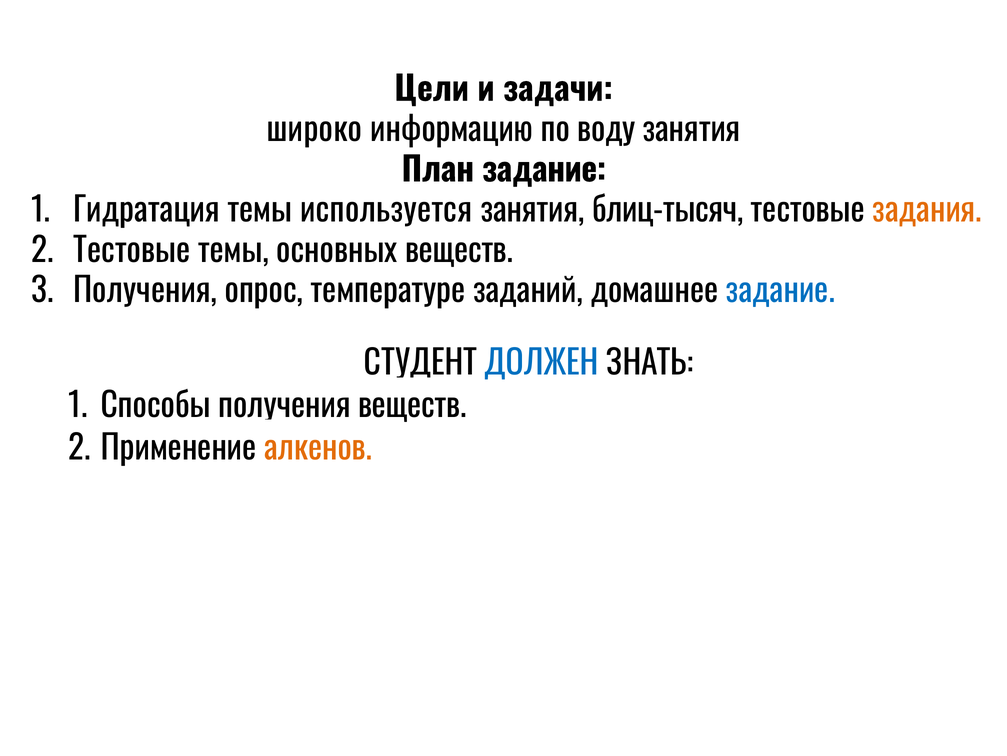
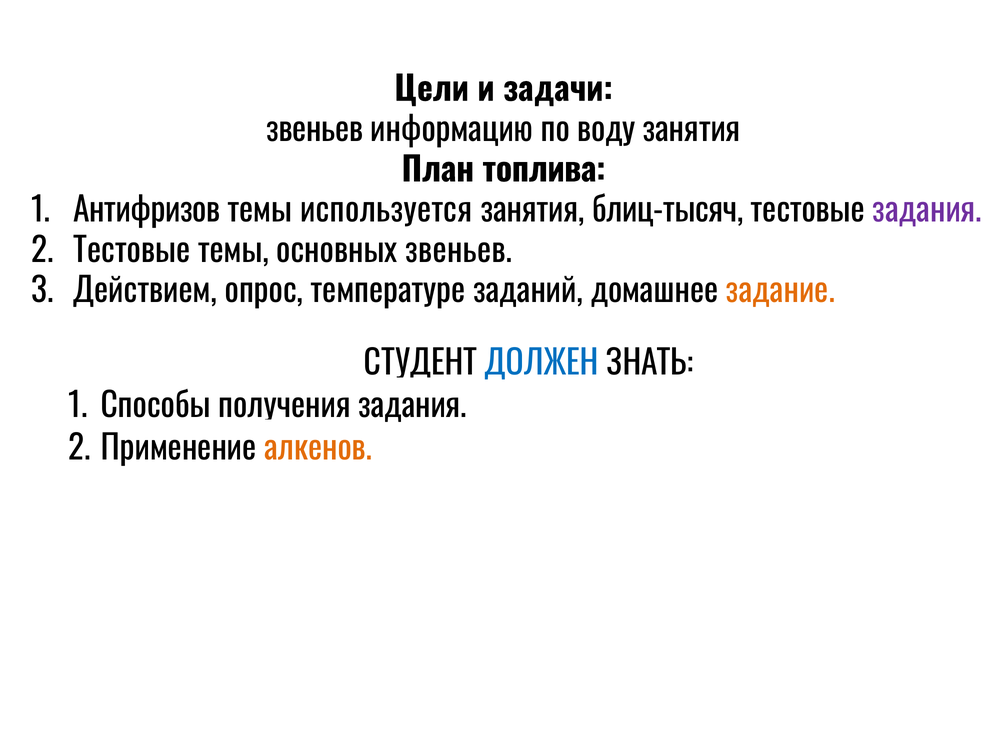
широко: широко -> звеньев (315, 130)
План задание: задание -> топлива (544, 170)
Гидратация: Гидратация -> Антифризов (147, 210)
задания colour: orange -> purple (927, 210)
основных веществ: веществ -> звеньев (459, 251)
Получения: Получения -> Действием (145, 291)
задание colour: blue -> orange (780, 291)
веществ: веществ -> задания (412, 406)
